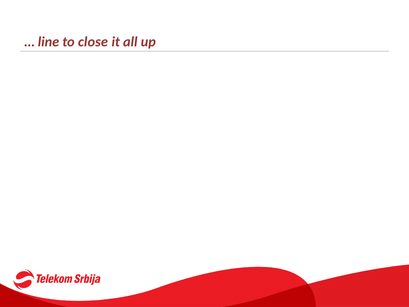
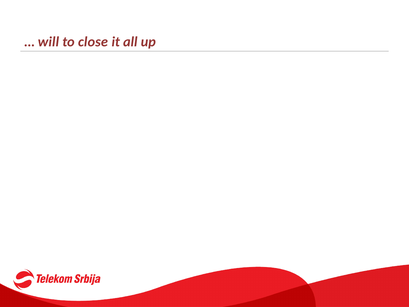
line: line -> will (48, 42)
